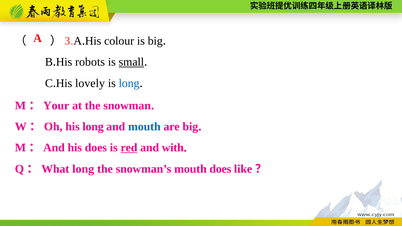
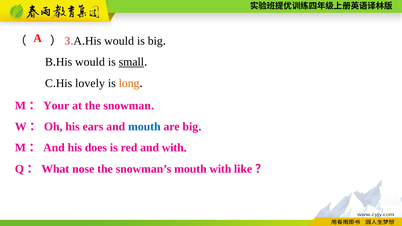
colour: colour -> would (119, 41)
robots: robots -> would (90, 62)
long colour: blue -> orange (129, 83)
his long: long -> ears (93, 127)
red underline: present -> none (129, 148)
long: long -> nose (83, 169)
mouth does: does -> with (220, 169)
